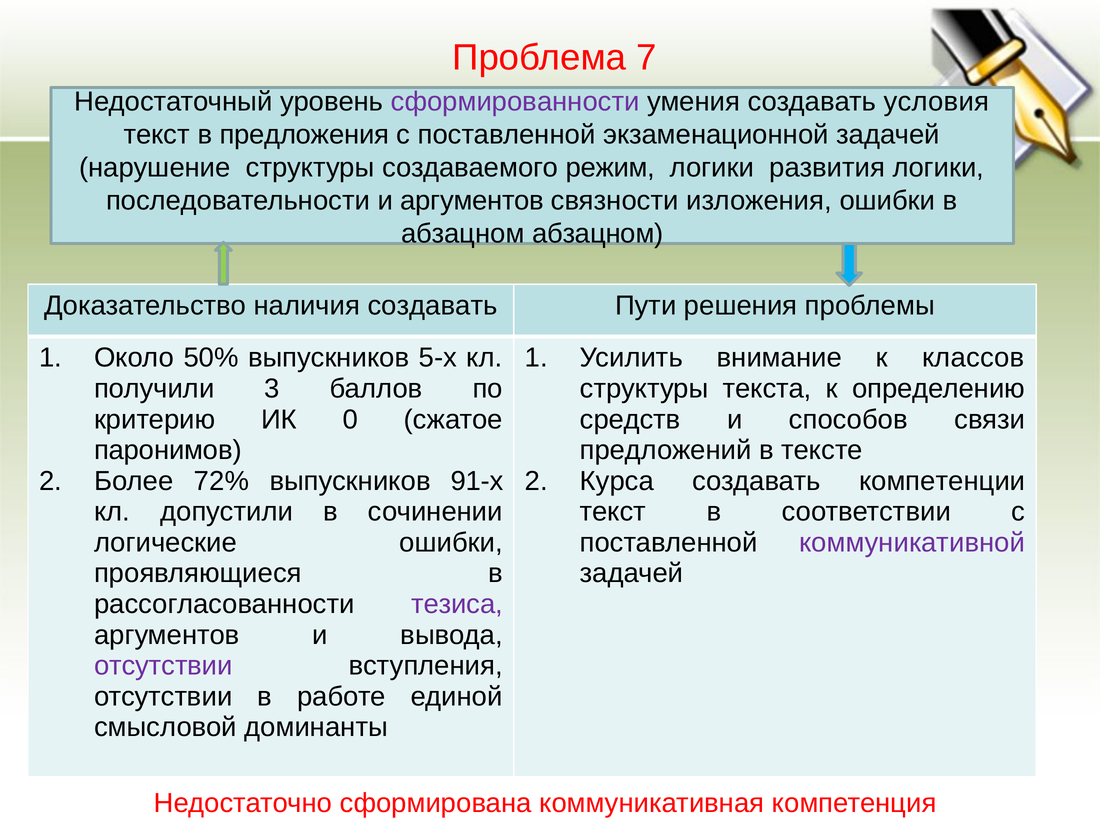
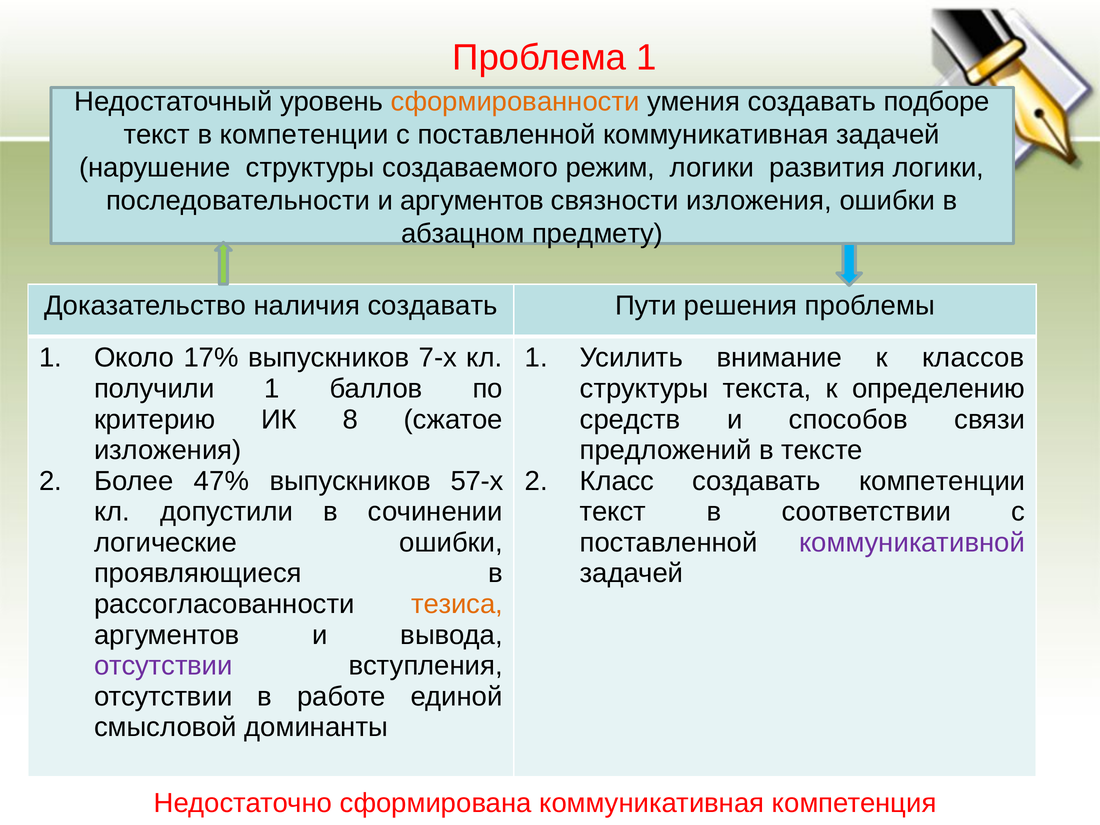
Проблема 7: 7 -> 1 (647, 57)
сформированности colour: purple -> orange (515, 101)
условия: условия -> подборе (937, 101)
в предложения: предложения -> компетенции (304, 134)
поставленной экзаменационной: экзаменационной -> коммуникативная (716, 134)
абзацном абзацном: абзацном -> предмету (598, 233)
50%: 50% -> 17% (211, 358)
5-х: 5-х -> 7-х (438, 358)
получили 3: 3 -> 1 (272, 389)
0: 0 -> 8 (350, 419)
паронимов: паронимов -> изложения (168, 450)
72%: 72% -> 47% (221, 481)
91-х: 91-х -> 57-х (477, 481)
Курса: Курса -> Класс (617, 481)
тезиса colour: purple -> orange (457, 604)
